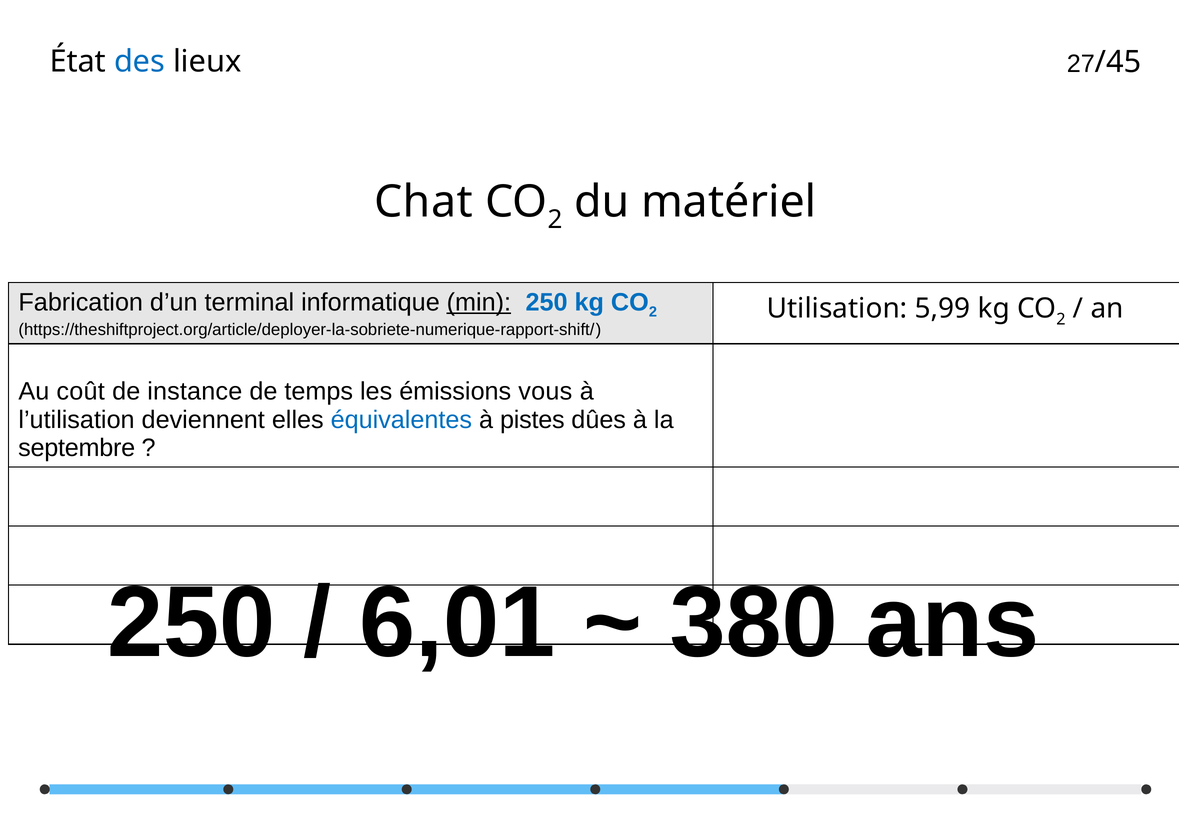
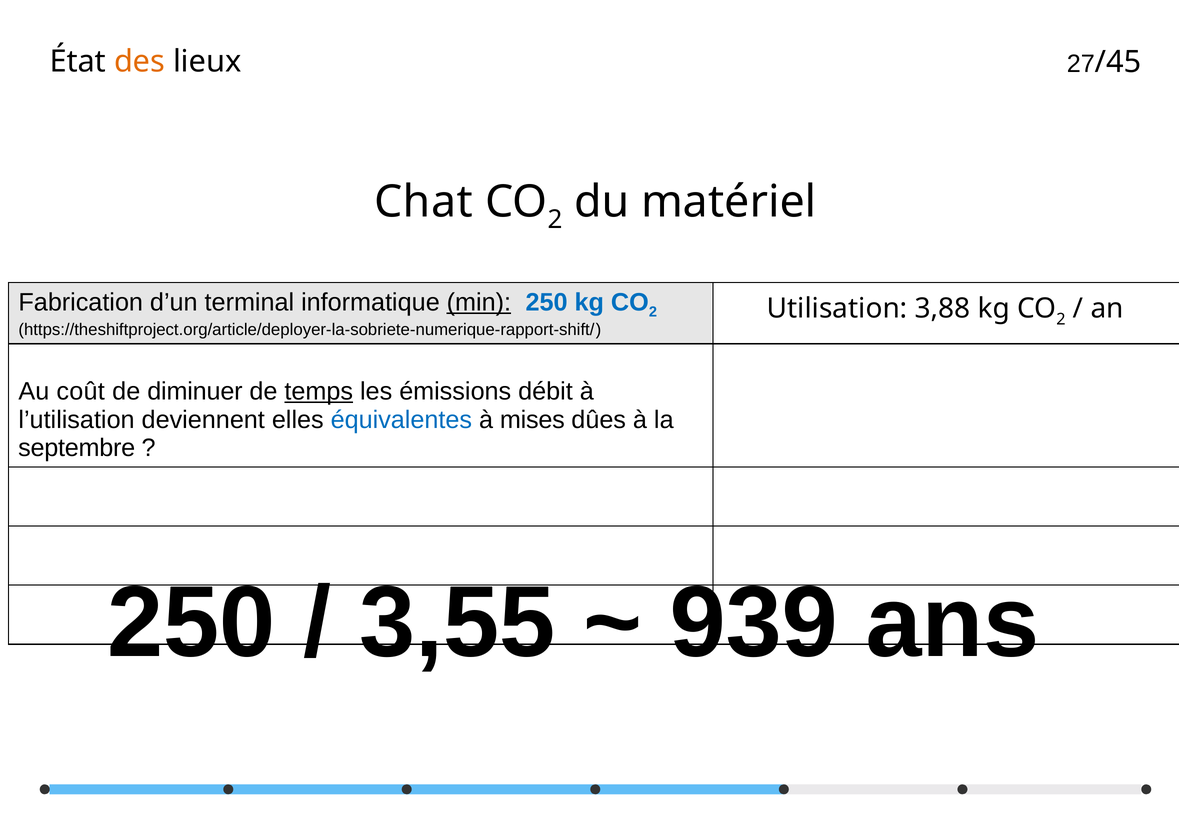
des colour: blue -> orange (140, 62)
5,99: 5,99 -> 3,88 (943, 308)
instance: instance -> diminuer (195, 391)
temps underline: none -> present (319, 391)
vous: vous -> débit (545, 391)
pistes: pistes -> mises (532, 420)
6,01: 6,01 -> 3,55 (457, 623)
380: 380 -> 939 (754, 623)
